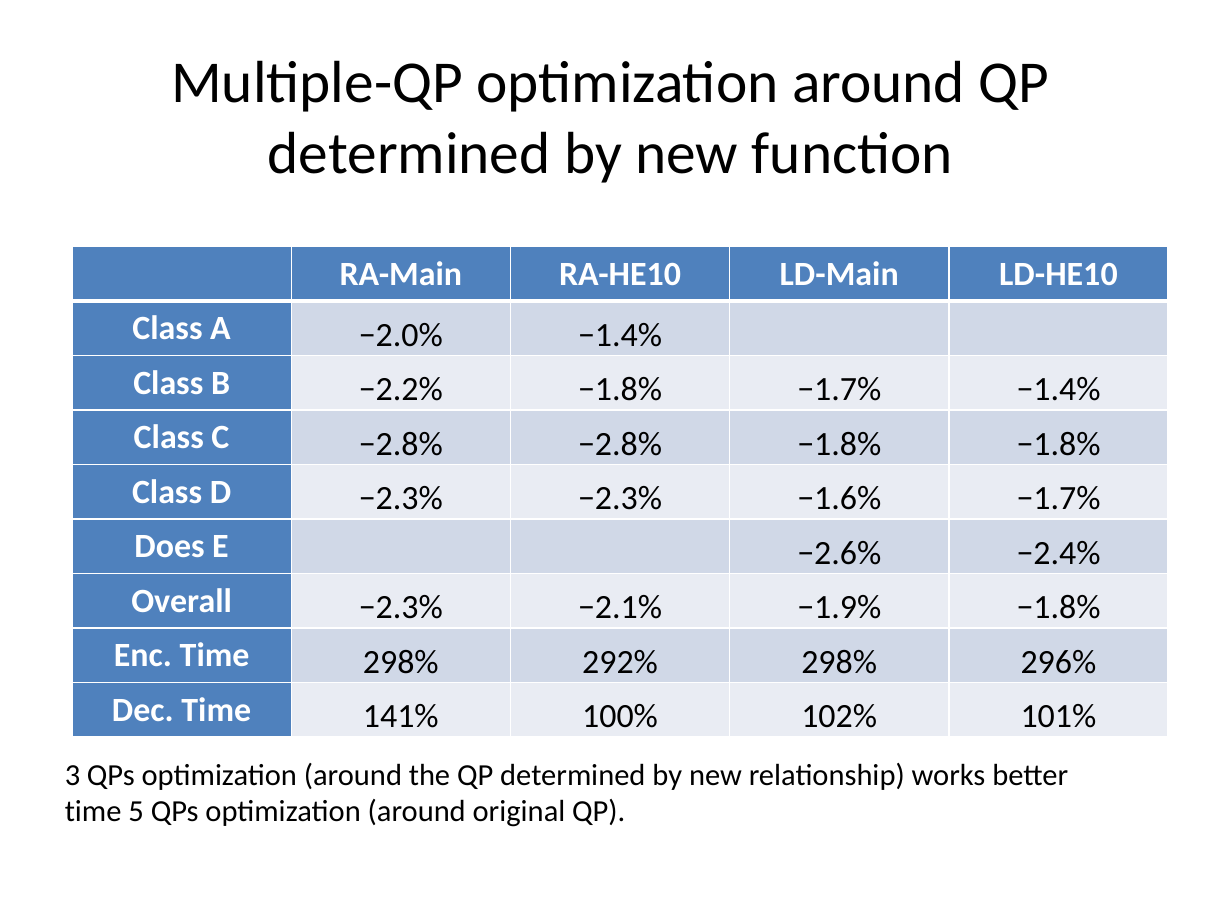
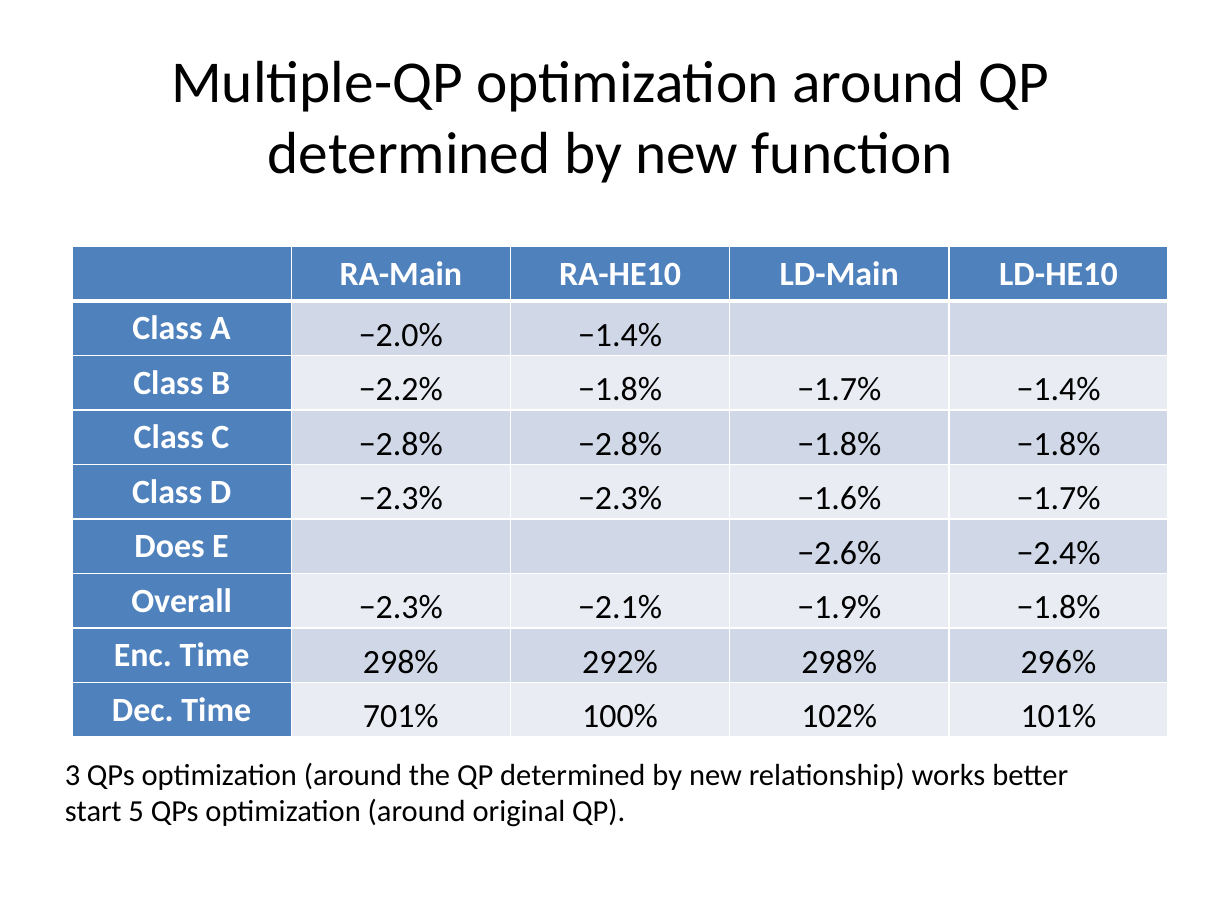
141%: 141% -> 701% (401, 716)
time: time -> start (93, 812)
